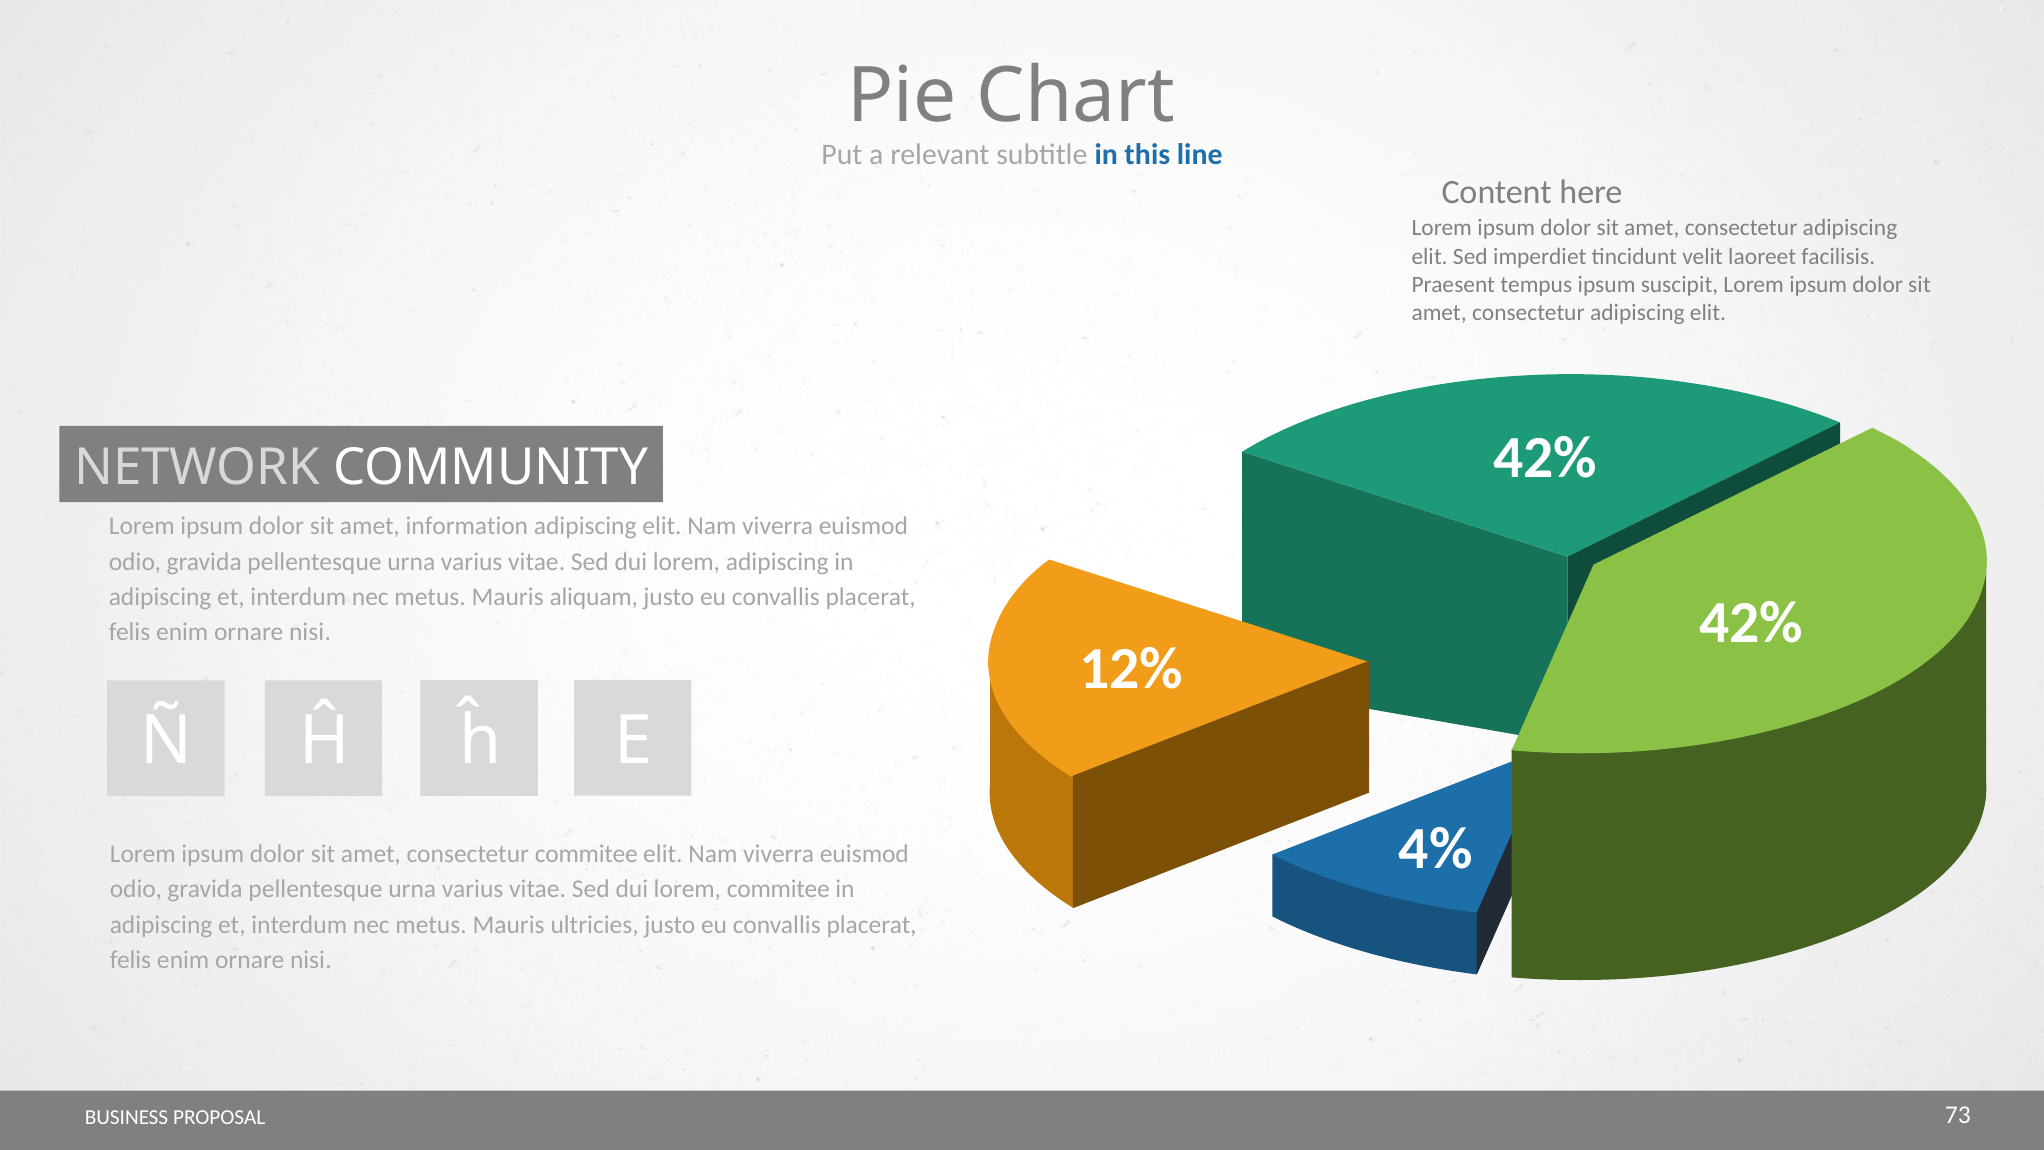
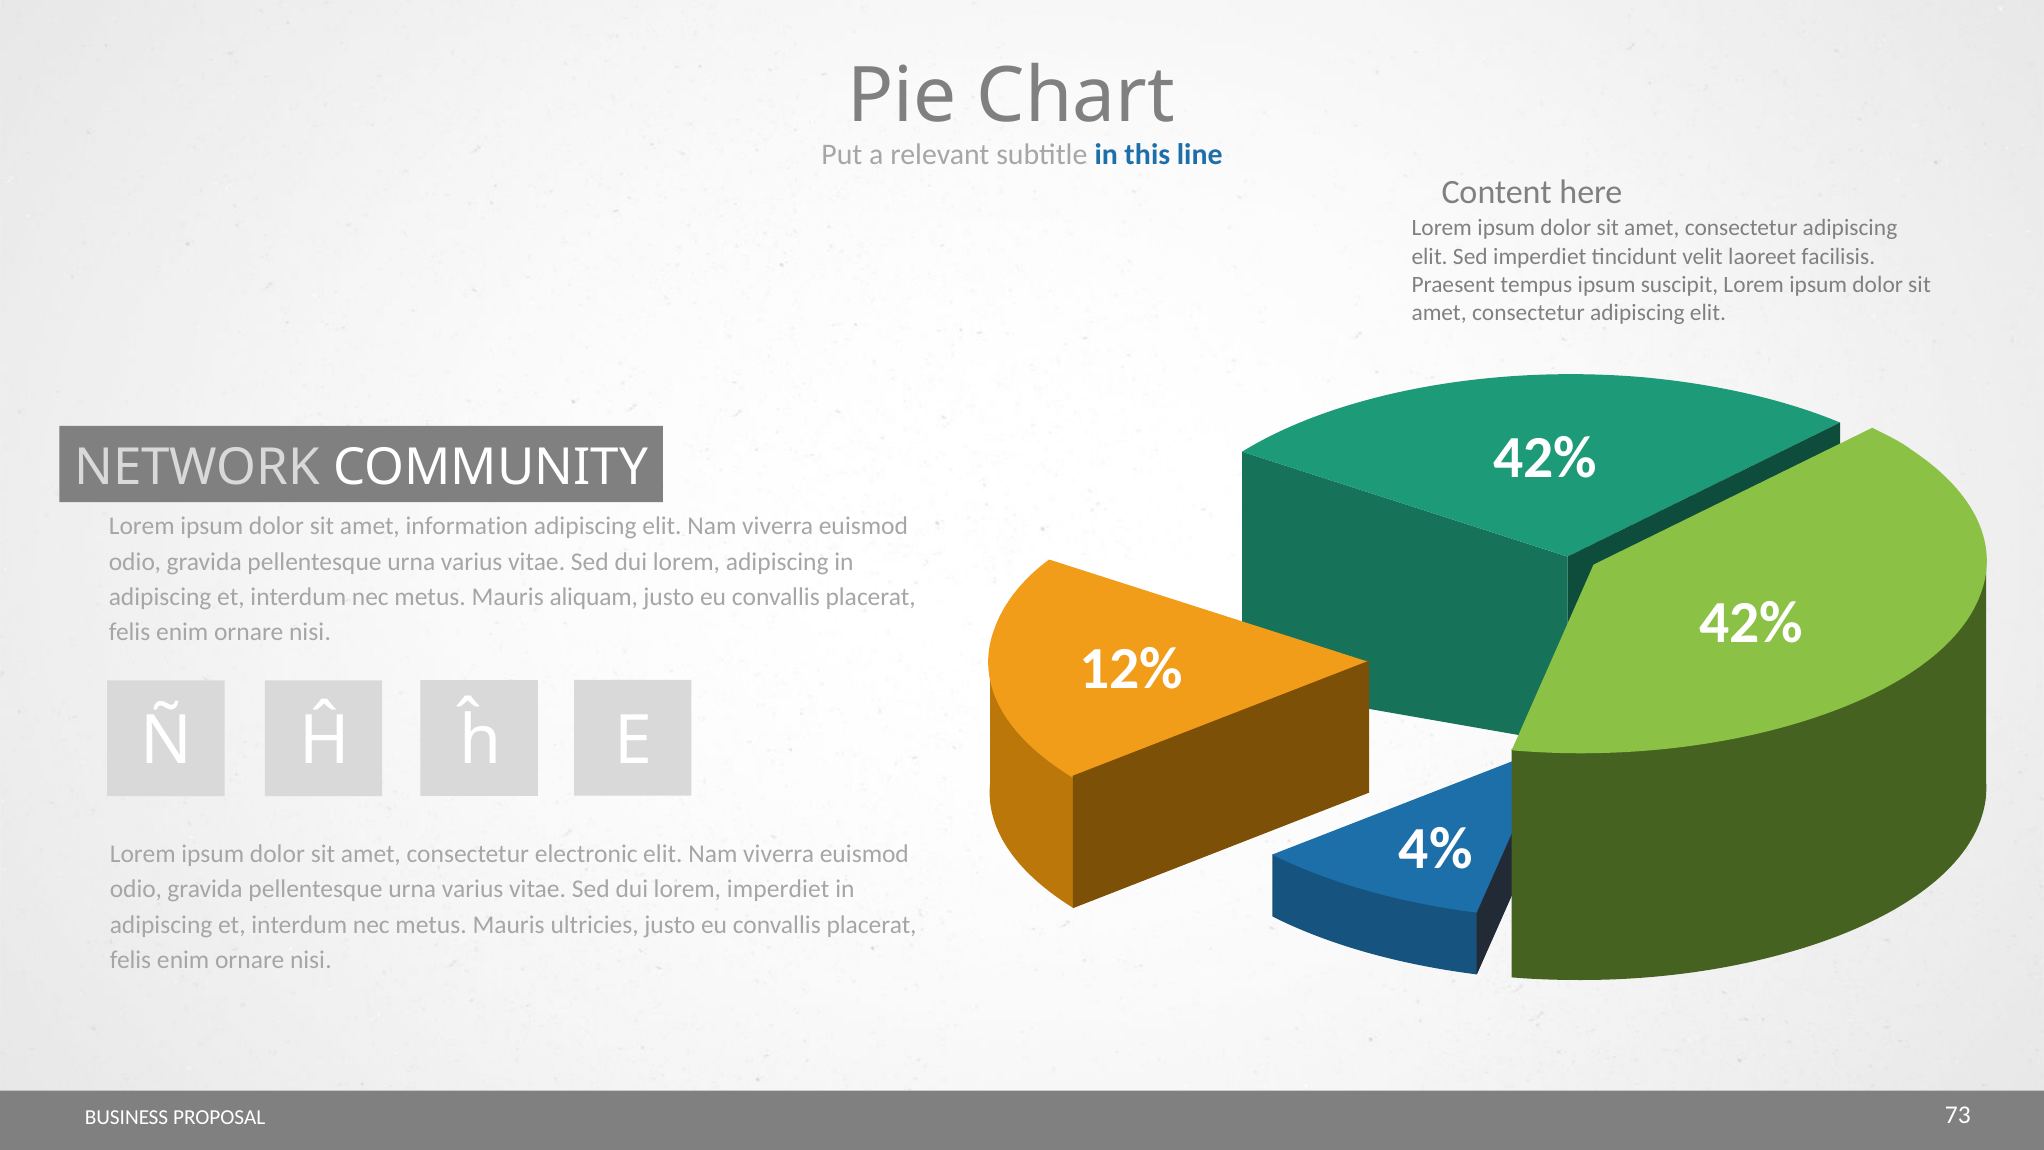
consectetur commitee: commitee -> electronic (586, 854)
lorem commitee: commitee -> imperdiet (778, 889)
